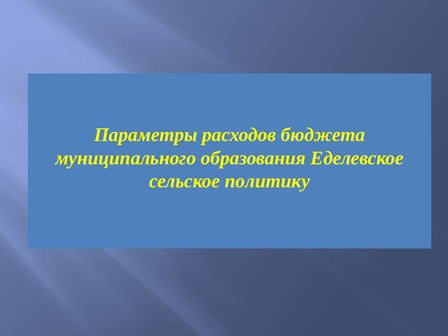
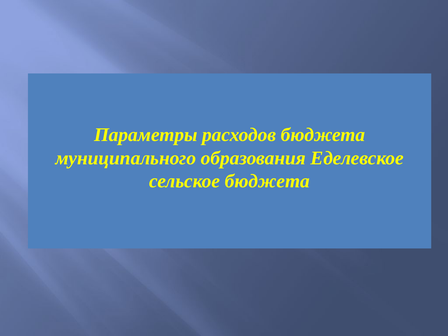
сельское политику: политику -> бюджета (267, 181)
